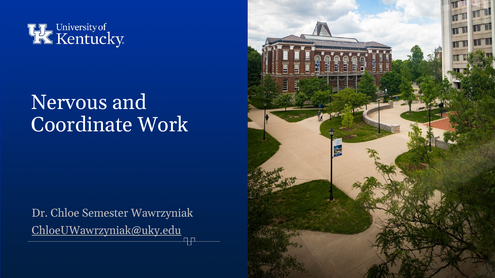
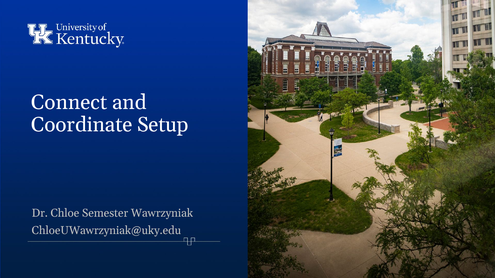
Nervous: Nervous -> Connect (69, 103)
Work: Work -> Setup (163, 125)
ChloeUWawrzyniak@uky.edu underline: present -> none (106, 231)
